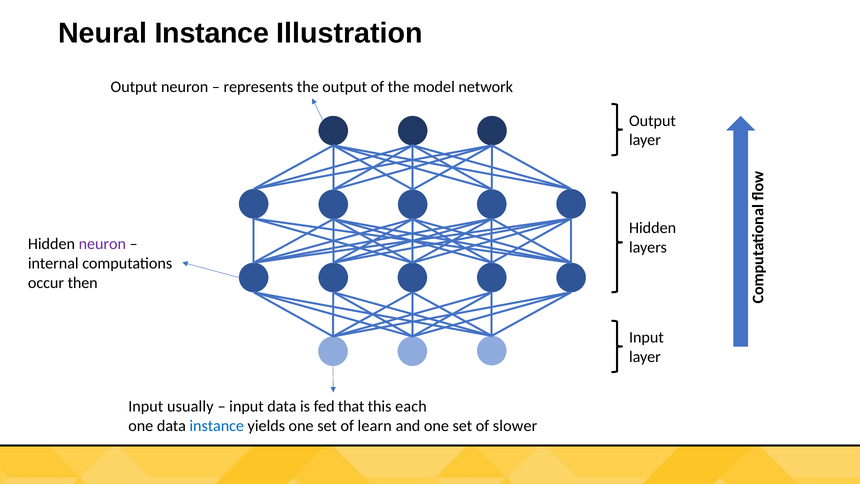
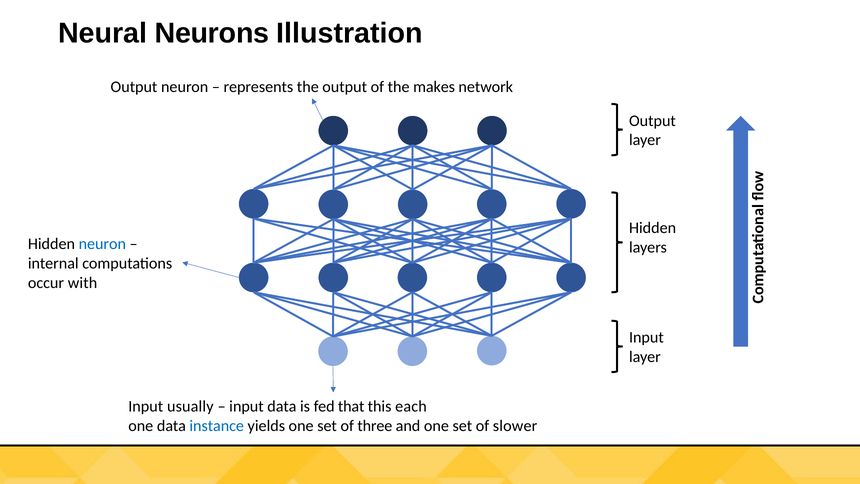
Neural Instance: Instance -> Neurons (212, 34)
model: model -> makes (434, 87)
neuron colour: purple -> blue (102, 244)
then: then -> with (83, 283)
learn: learn -> three (375, 425)
